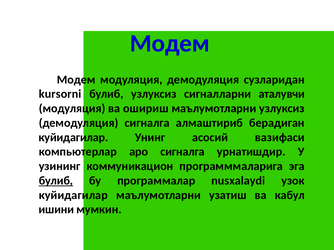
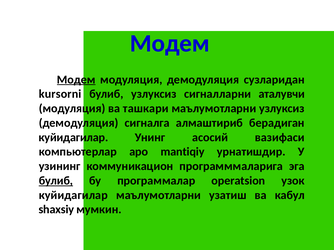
Модем underline: none -> present (76, 80)
ошириш: ошириш -> ташкари (146, 109)
аро сигналга: сигналга -> mantiqiy (183, 152)
nusxalaydi: nusxalaydi -> operatsion (238, 181)
ишини: ишини -> shaxsiy (56, 210)
